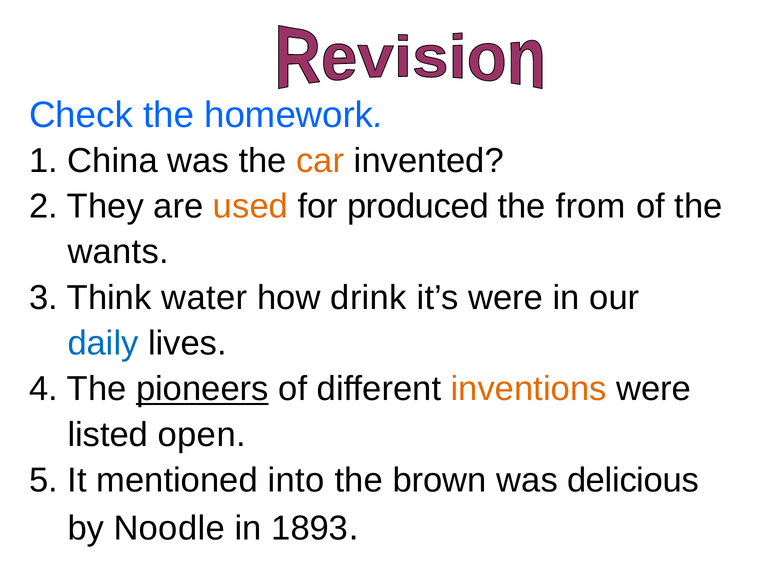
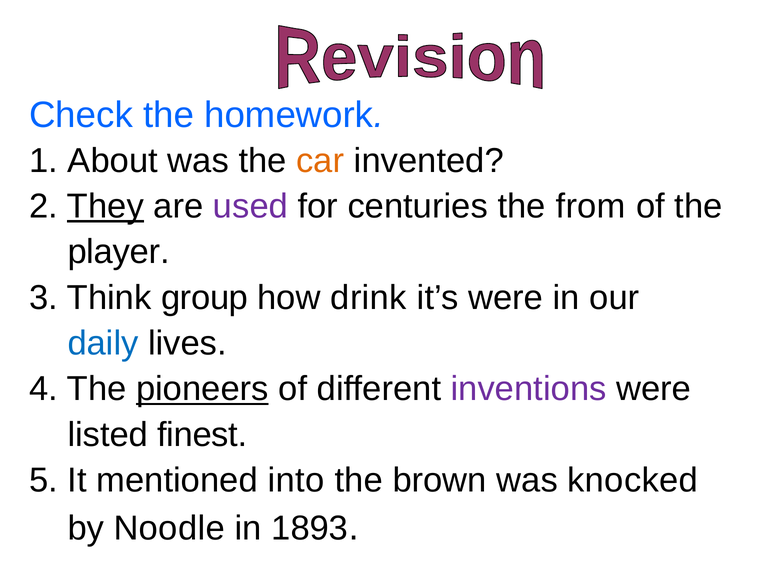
China: China -> About (113, 161)
They underline: none -> present (105, 206)
used colour: orange -> purple (250, 206)
produced: produced -> centuries (418, 206)
wants: wants -> player (119, 252)
water: water -> group (205, 297)
inventions colour: orange -> purple (529, 389)
open: open -> finest (202, 434)
delicious: delicious -> knocked (633, 480)
